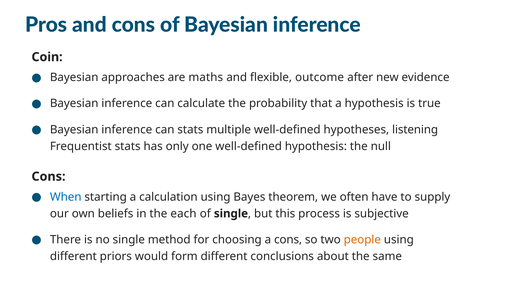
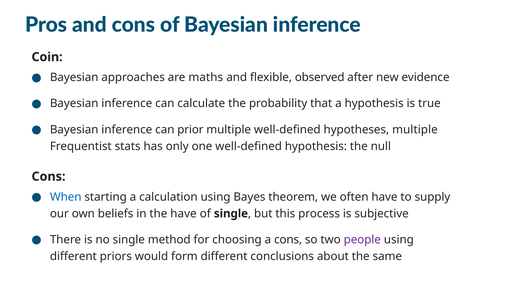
outcome: outcome -> observed (320, 77)
can stats: stats -> prior (190, 130)
hypotheses listening: listening -> multiple (415, 130)
the each: each -> have (183, 214)
people colour: orange -> purple (362, 240)
